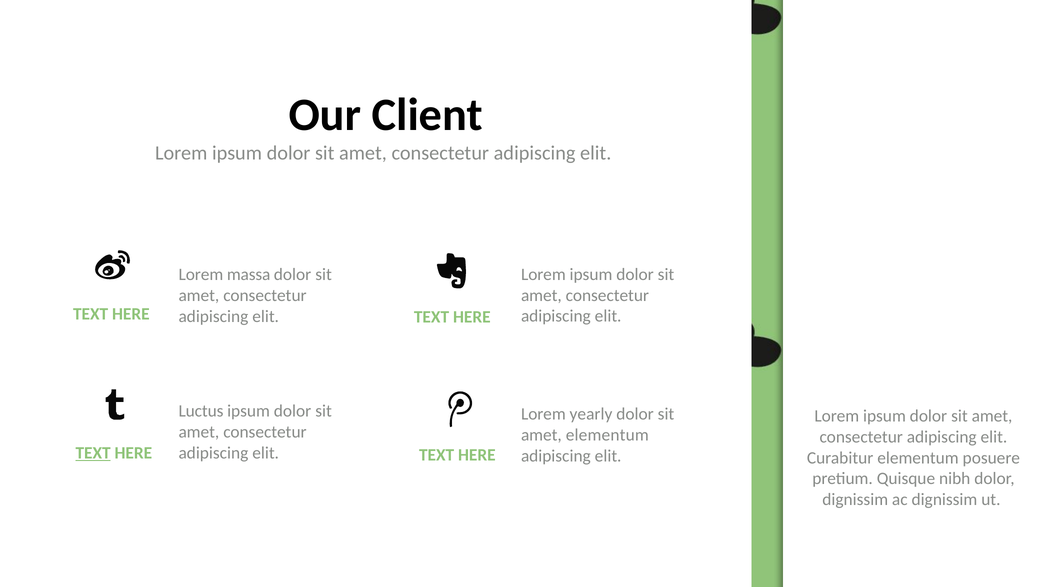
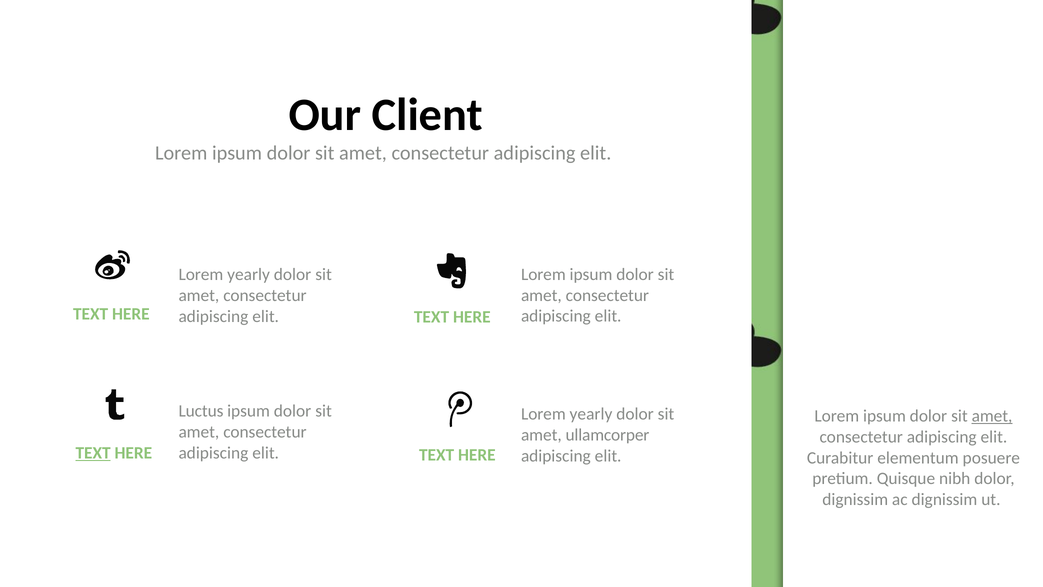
massa: massa -> yearly (249, 274)
amet underline: none -> present (992, 416)
amet elementum: elementum -> ullamcorper (607, 435)
